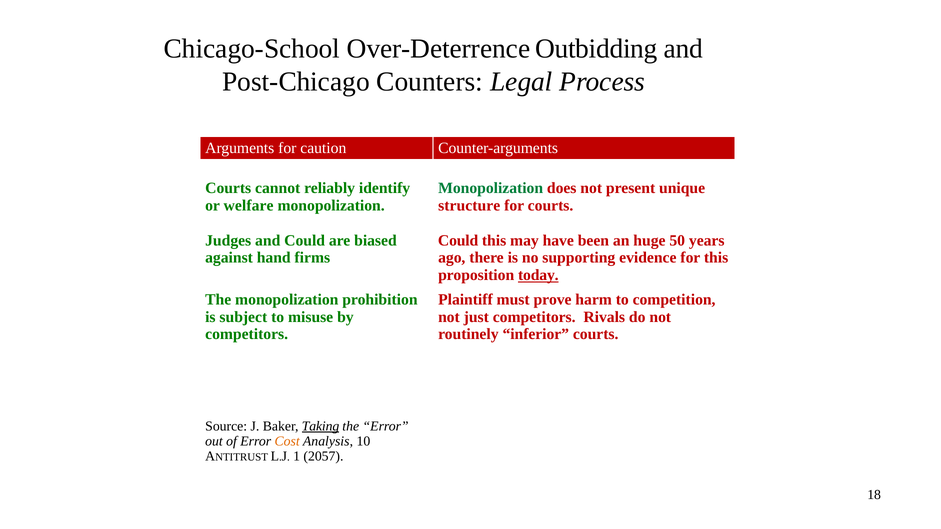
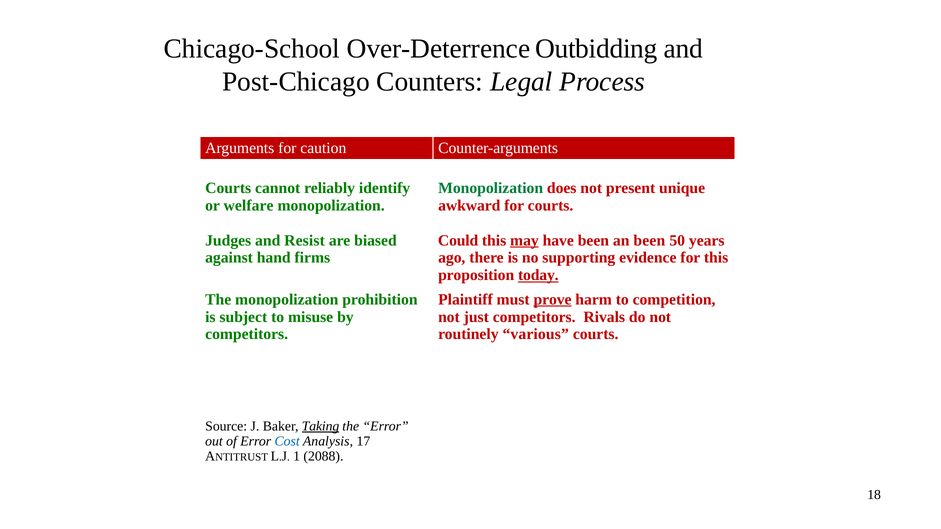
structure: structure -> awkward (469, 206)
and Could: Could -> Resist (305, 241)
may underline: none -> present (524, 241)
an huge: huge -> been (649, 241)
prove underline: none -> present (553, 300)
inferior: inferior -> various (536, 334)
Cost colour: orange -> blue (287, 442)
10: 10 -> 17 (363, 442)
2057: 2057 -> 2088 (323, 457)
